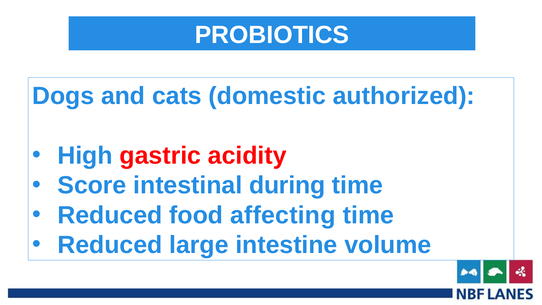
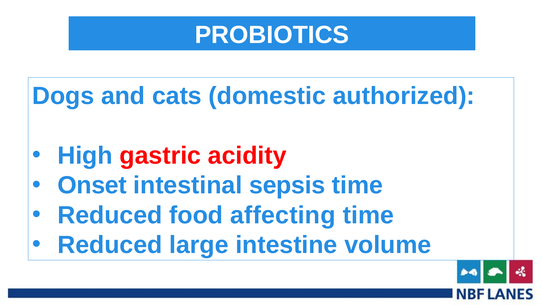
Score: Score -> Onset (92, 185)
during: during -> sepsis (287, 185)
